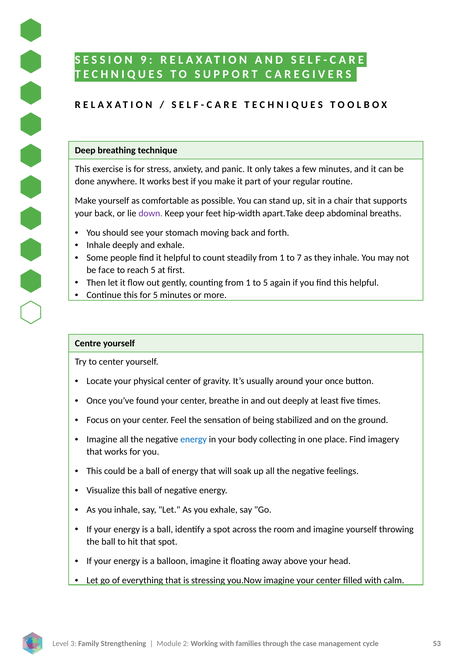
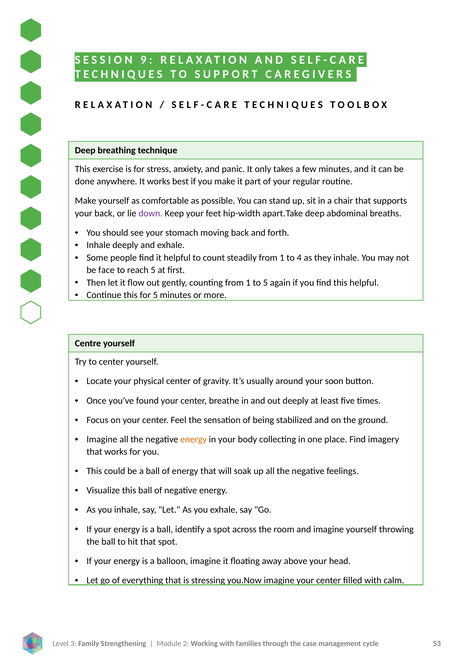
7: 7 -> 4 (299, 258)
your once: once -> soon (334, 382)
energy colour: blue -> orange (194, 440)
